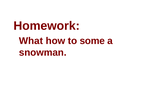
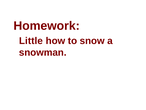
What: What -> Little (31, 41)
some: some -> snow (92, 41)
